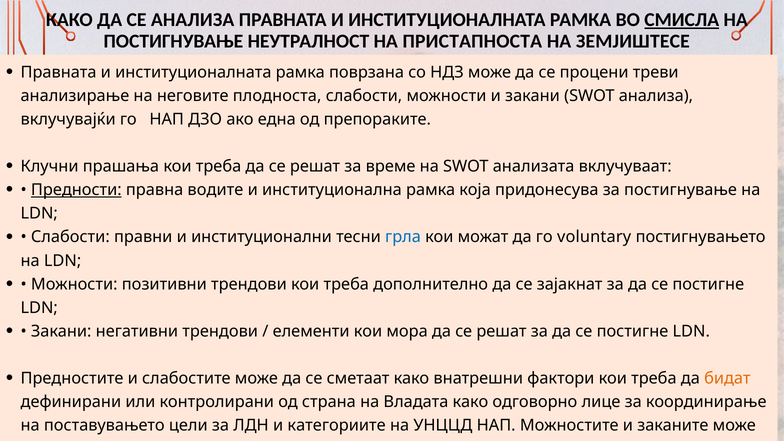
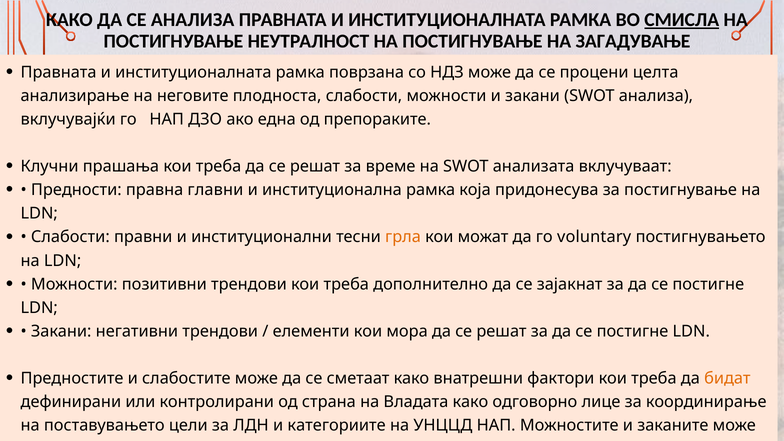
НЕУТРАЛНОСТ НА ПРИСТАПНОСТА: ПРИСТАПНОСТА -> ПОСТИГНУВАЊЕ (472, 41)
ЗЕМЈИШТЕСЕ: ЗЕМЈИШТЕСЕ -> ЗАГАДУВАЊЕ (633, 41)
треви: треви -> целта (656, 72)
Предности underline: present -> none (76, 190)
водите: водите -> главни (215, 190)
грла colour: blue -> orange (403, 237)
